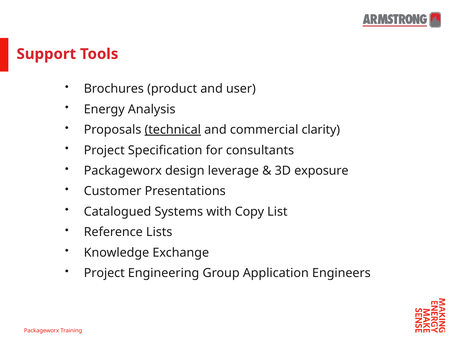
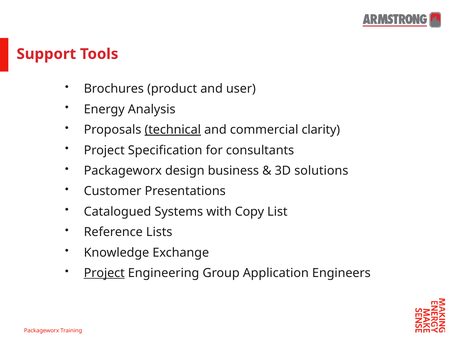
leverage: leverage -> business (233, 171)
exposure: exposure -> solutions (321, 171)
Project underline: none -> present (104, 273)
